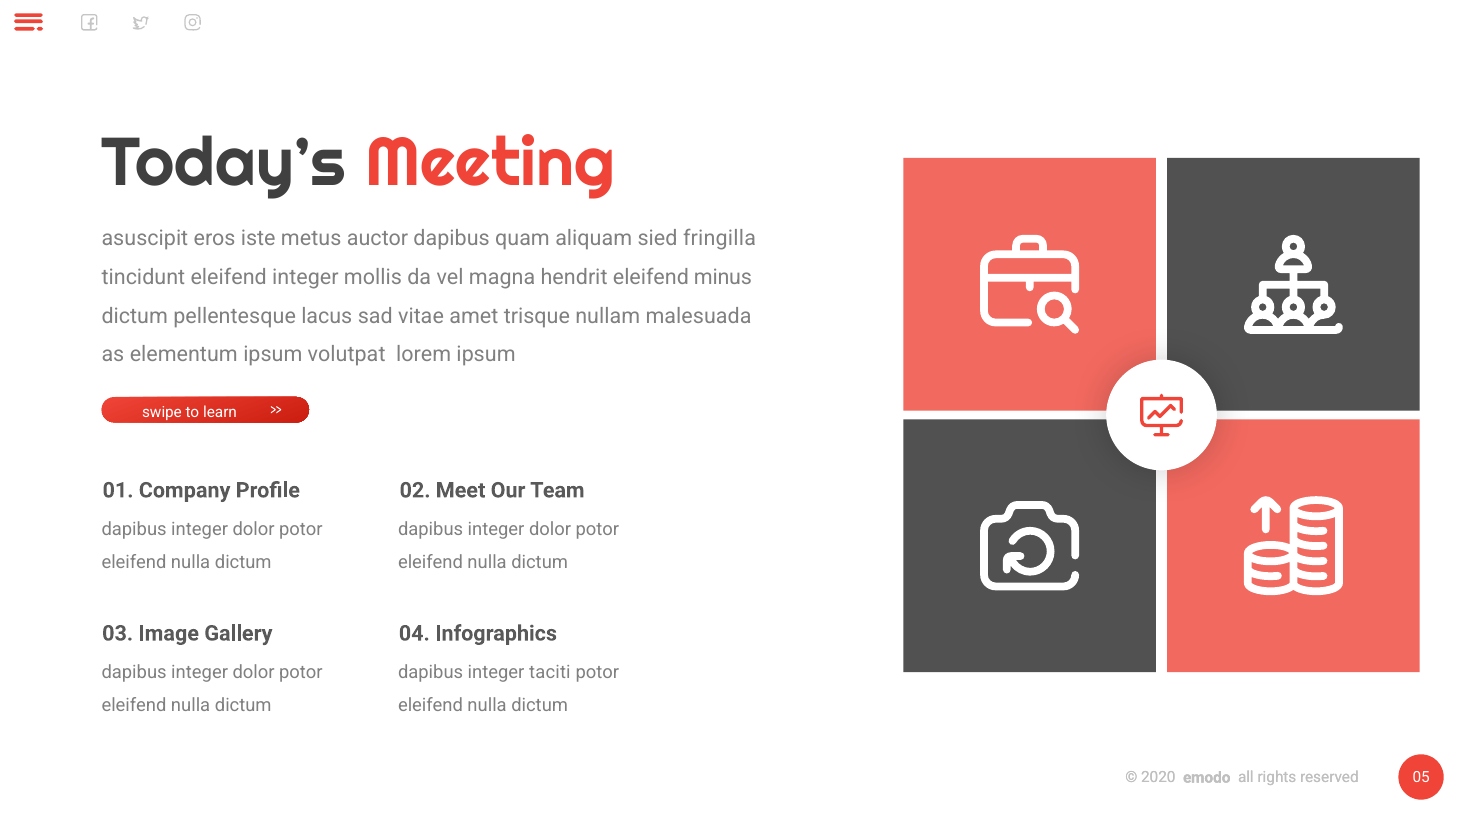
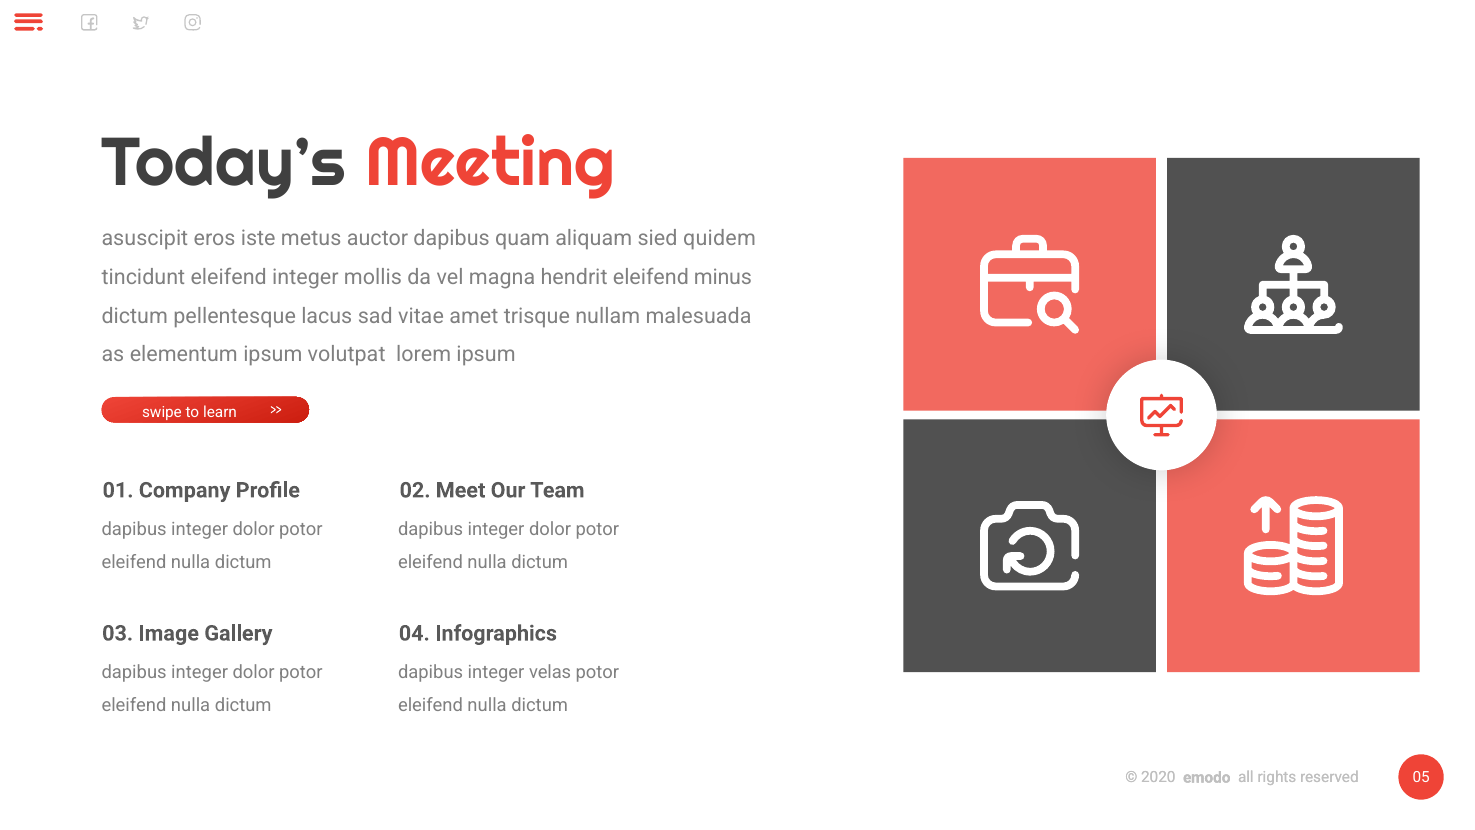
fringilla: fringilla -> quidem (720, 238)
taciti: taciti -> velas (550, 672)
